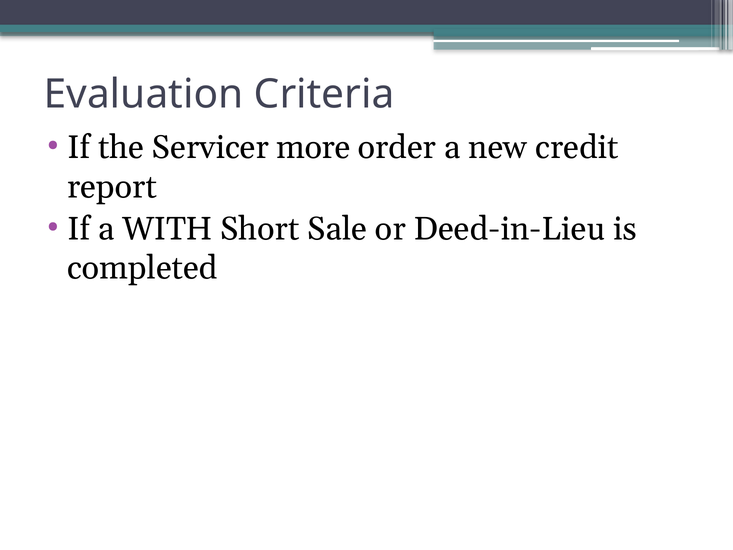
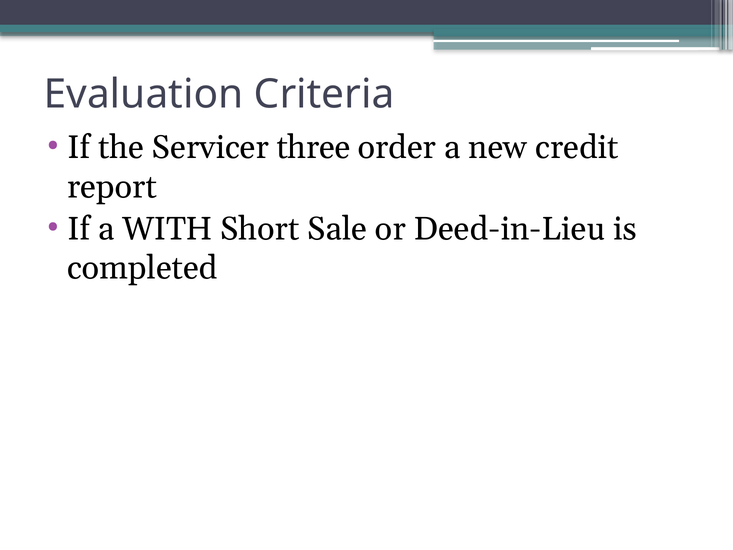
more: more -> three (313, 148)
